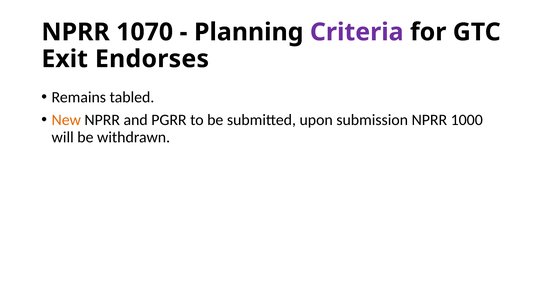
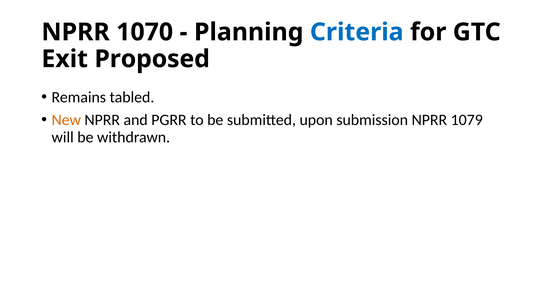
Criteria colour: purple -> blue (357, 32)
Endorses: Endorses -> Proposed (152, 59)
1000: 1000 -> 1079 (467, 120)
